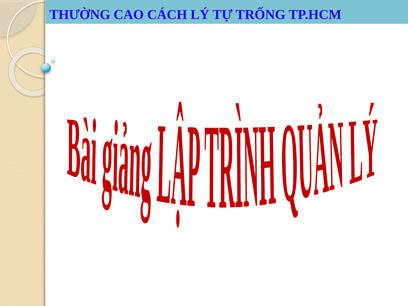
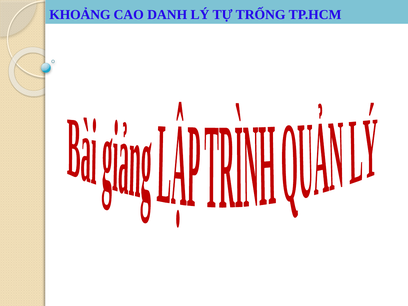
THƯỜNG: THƯỜNG -> KHOẢNG (80, 15)
CÁCH: CÁCH -> DANH (167, 15)
